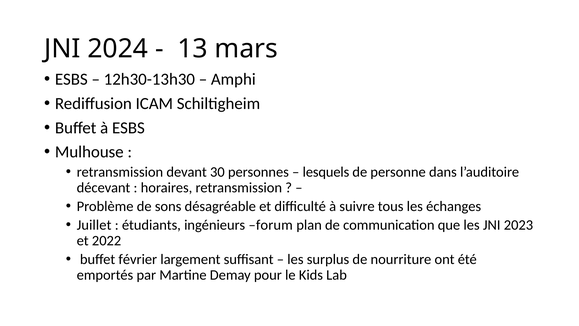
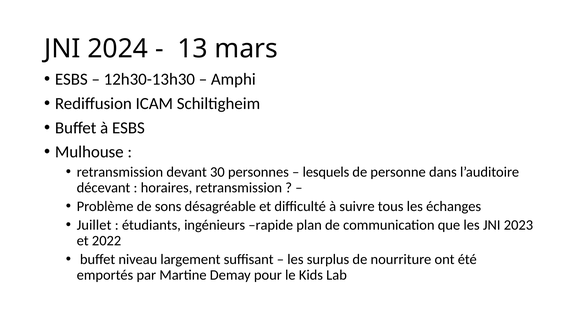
forum: forum -> rapide (271, 225)
février: février -> niveau (138, 259)
